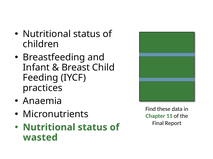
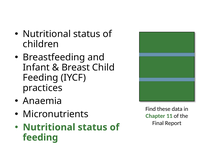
wasted: wasted -> feeding (40, 138)
